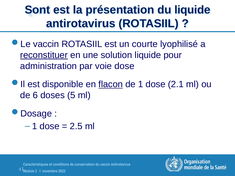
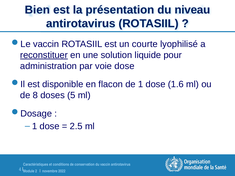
Sont: Sont -> Bien (37, 10)
du liquide: liquide -> niveau (192, 10)
flacon underline: present -> none (111, 84)
2.1: 2.1 -> 1.6 (176, 84)
6: 6 -> 8 (35, 95)
